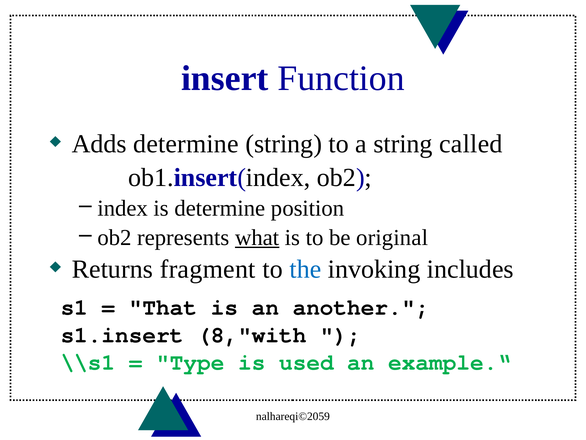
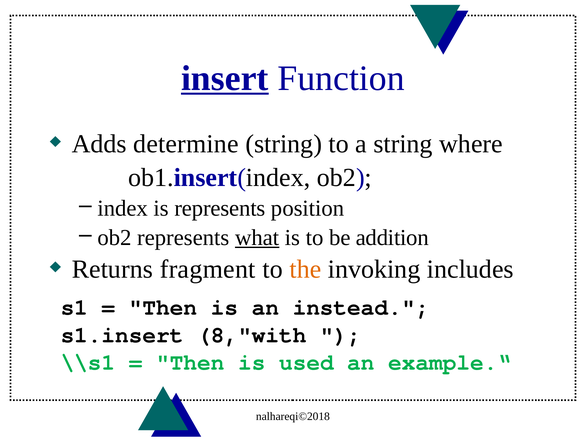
insert underline: none -> present (225, 78)
called: called -> where (471, 144)
is determine: determine -> represents (220, 208)
original: original -> addition (392, 237)
the colour: blue -> orange (305, 269)
That: That -> Then (163, 307)
another: another -> instead (361, 307)
Type: Type -> Then (190, 362)
nalhareqi©2059: nalhareqi©2059 -> nalhareqi©2018 (293, 416)
